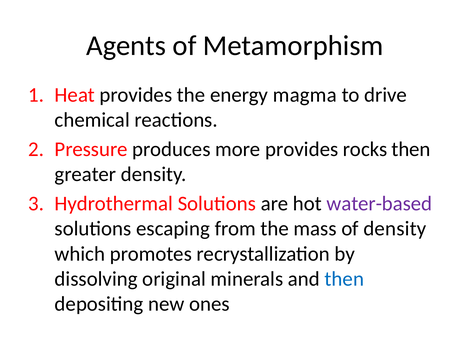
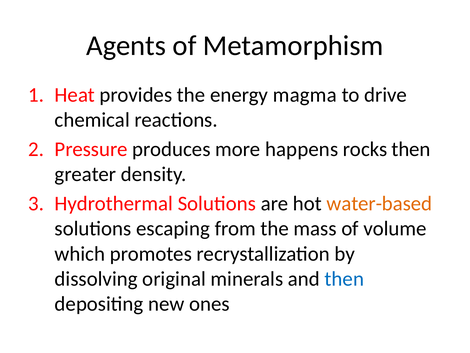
more provides: provides -> happens (302, 149)
water-based colour: purple -> orange (379, 203)
of density: density -> volume (395, 228)
